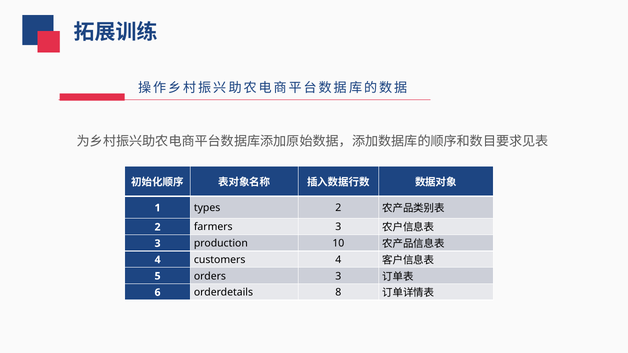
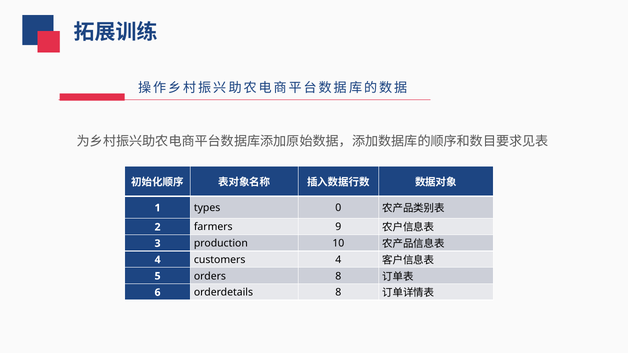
types 2: 2 -> 0 (338, 208)
farmers 3: 3 -> 9 (338, 227)
orders 3: 3 -> 8 (338, 276)
